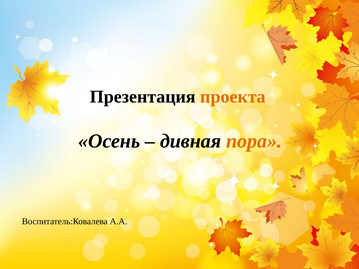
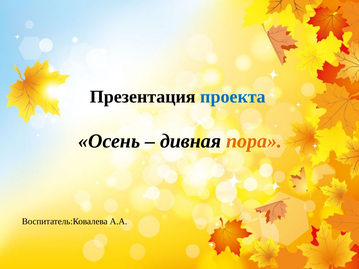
проекта colour: orange -> blue (233, 97)
